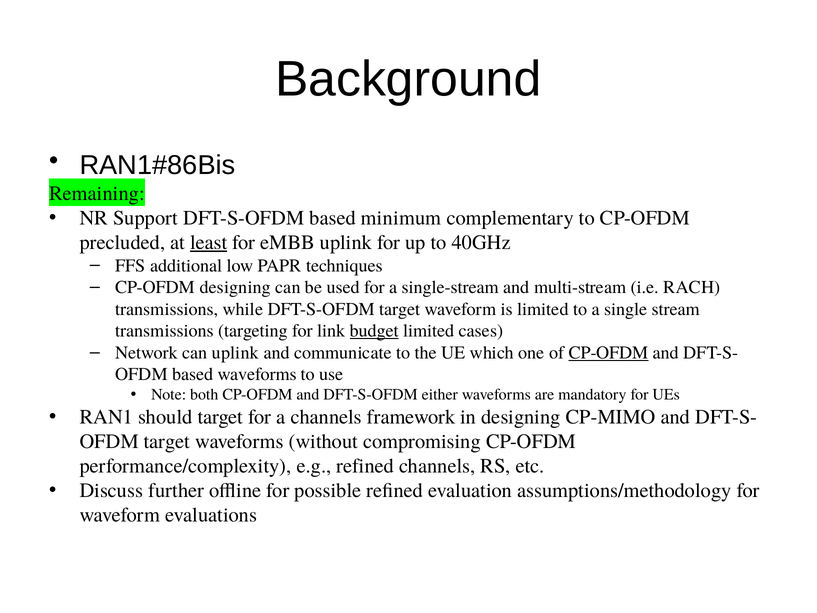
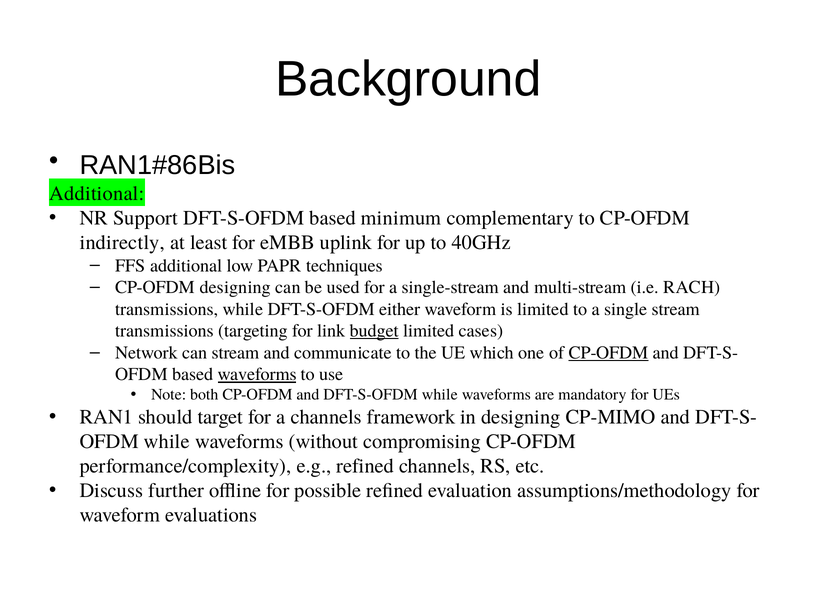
Remaining: Remaining -> Additional (97, 193)
precluded: precluded -> indirectly (122, 242)
least underline: present -> none (209, 242)
DFT-S-OFDM target: target -> either (400, 309)
can uplink: uplink -> stream (236, 353)
waveforms underline: none -> present (257, 374)
DFT-S-OFDM either: either -> while (440, 395)
target: target -> while (167, 441)
